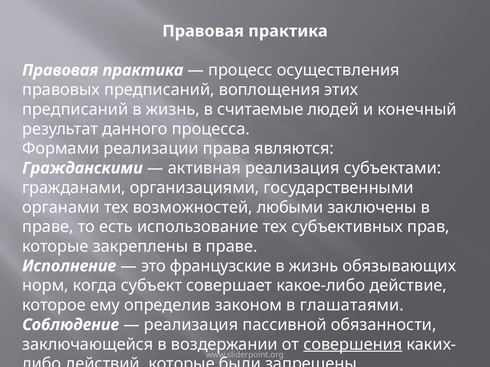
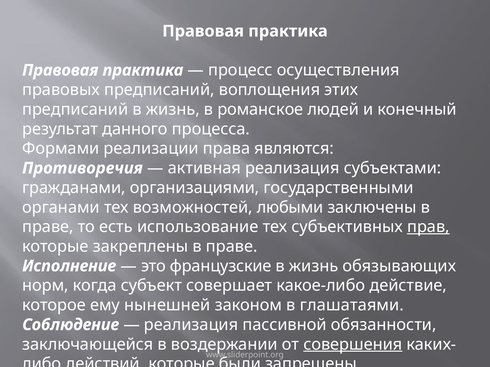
считаемые: считаемые -> романское (260, 110)
Гражданскими: Гражданскими -> Противоречия (82, 168)
прав underline: none -> present (428, 227)
определив: определив -> нынешней (167, 306)
